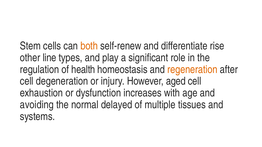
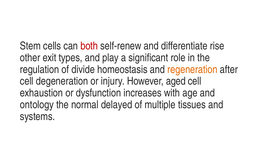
both colour: orange -> red (89, 46)
line: line -> exit (50, 58)
health: health -> divide (83, 70)
avoiding: avoiding -> ontology (37, 105)
